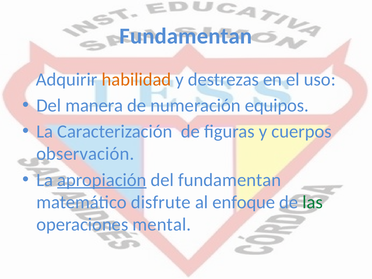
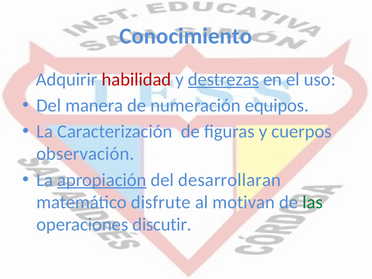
Fundamentan: Fundamentan -> Conocimiento (186, 36)
habilidad colour: orange -> red (136, 79)
destrezas underline: none -> present (223, 79)
del fundamentan: fundamentan -> desarrollaran (230, 180)
enfoque: enfoque -> motivan (244, 202)
mental: mental -> discutir (162, 225)
